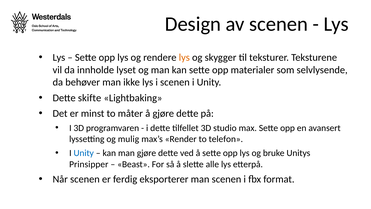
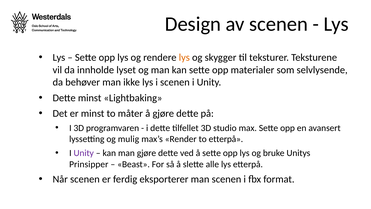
Dette skifte: skifte -> minst (90, 98)
to telefon: telefon -> etterpå (226, 139)
Unity colour: blue -> purple (84, 153)
